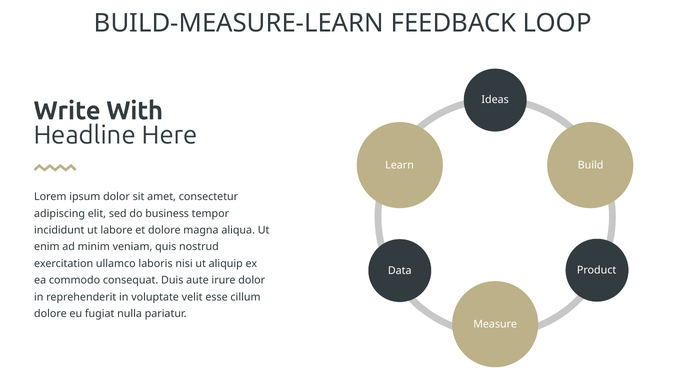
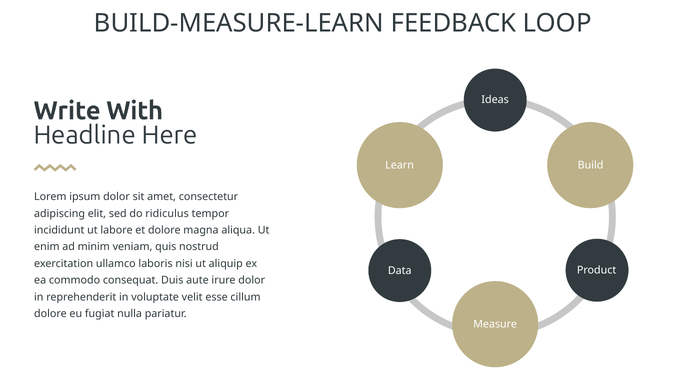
business: business -> ridiculus (167, 213)
